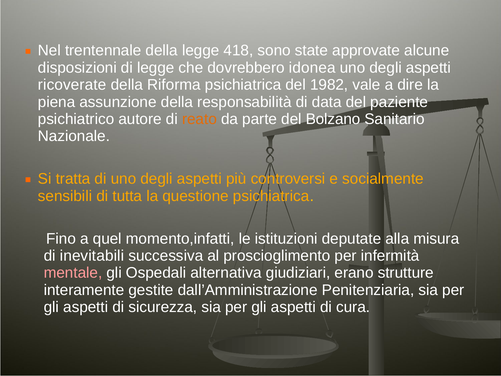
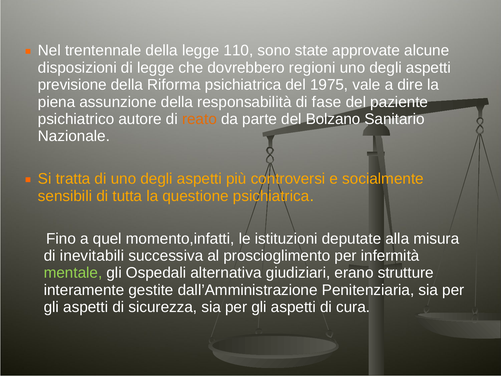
418: 418 -> 110 (239, 51)
idonea: idonea -> regioni (312, 68)
ricoverate: ricoverate -> previsione (72, 85)
1982: 1982 -> 1975 (329, 85)
data: data -> fase (327, 102)
mentale colour: pink -> light green (73, 273)
